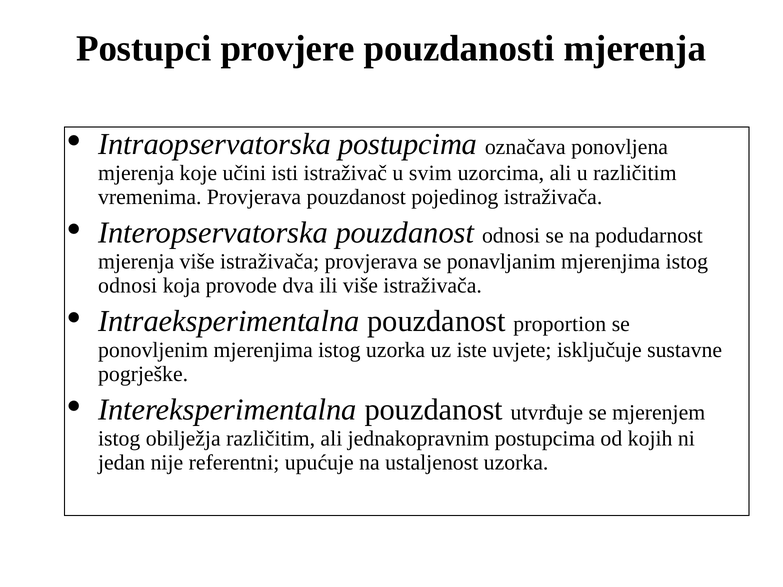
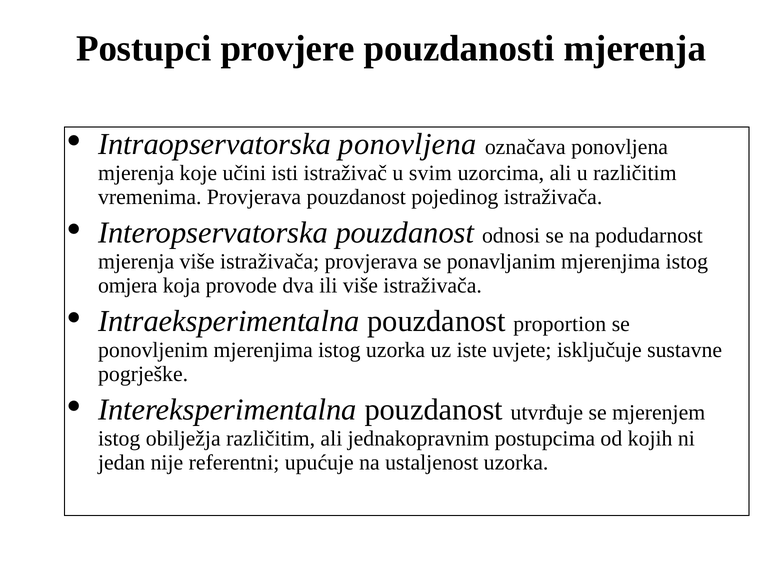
Intraopservatorska postupcima: postupcima -> ponovljena (407, 144)
odnosi: odnosi -> omjera (128, 286)
